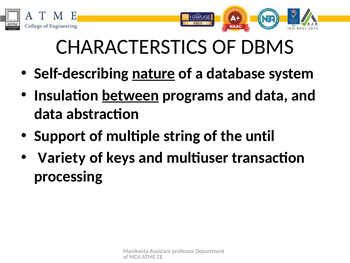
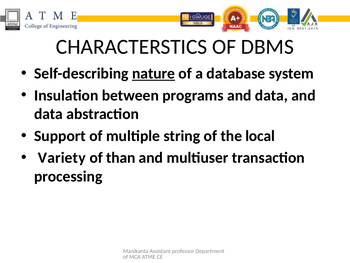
between underline: present -> none (130, 95)
until: until -> local (260, 136)
keys: keys -> than (121, 157)
